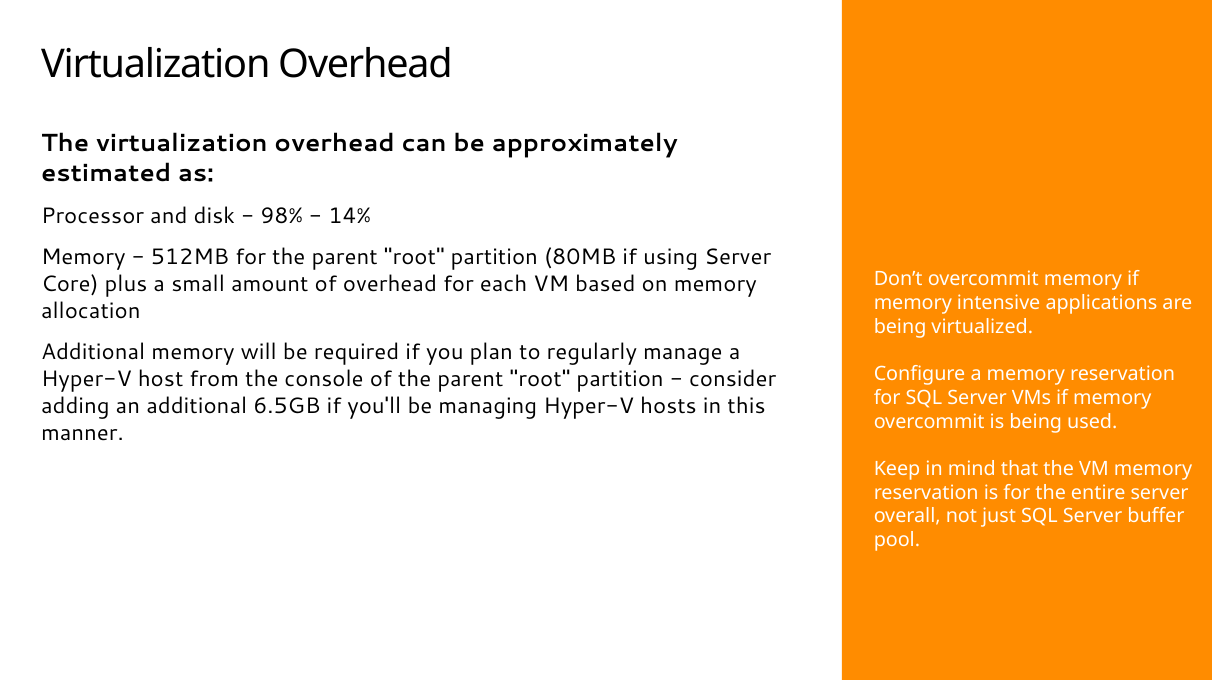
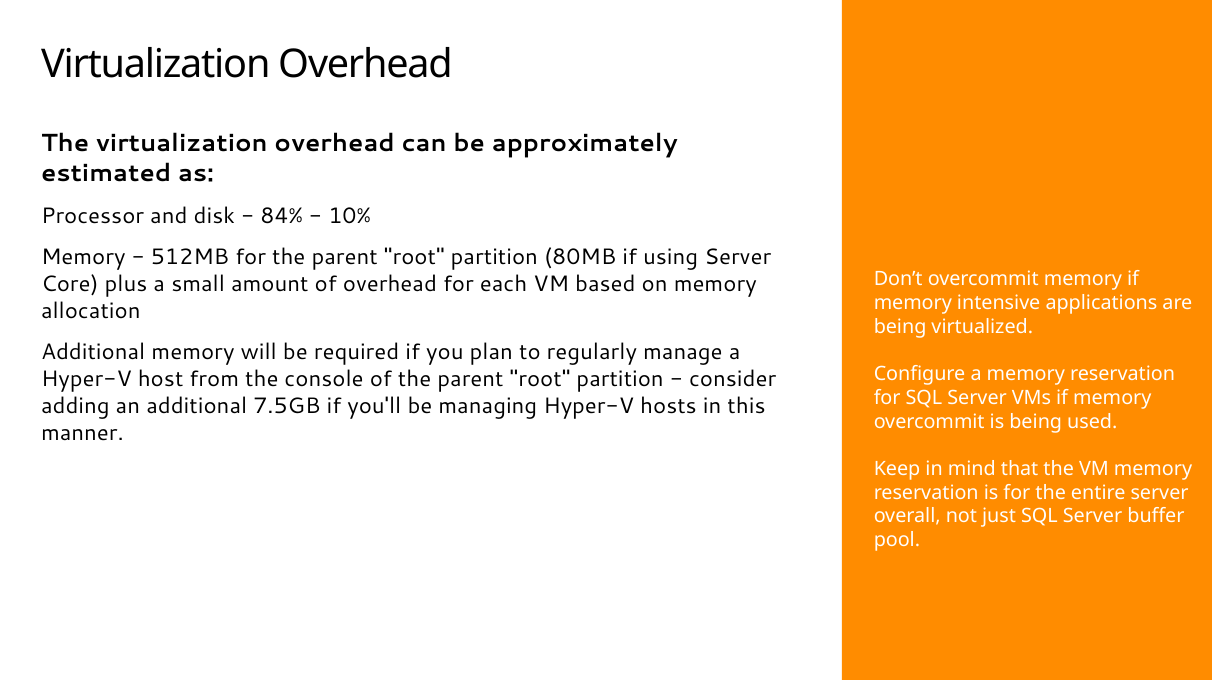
98%: 98% -> 84% (282, 216)
14%: 14% -> 10% (350, 216)
6.5GB: 6.5GB -> 7.5GB (287, 406)
